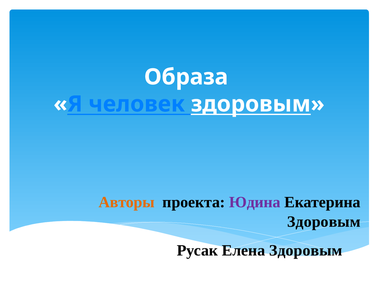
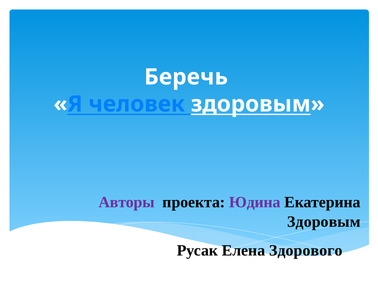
Образа: Образа -> Беречь (186, 77)
Авторы colour: orange -> purple (127, 202)
Елена Здоровым: Здоровым -> Здорового (306, 251)
